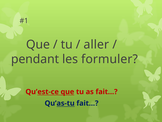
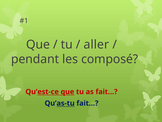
formuler: formuler -> composé (110, 59)
